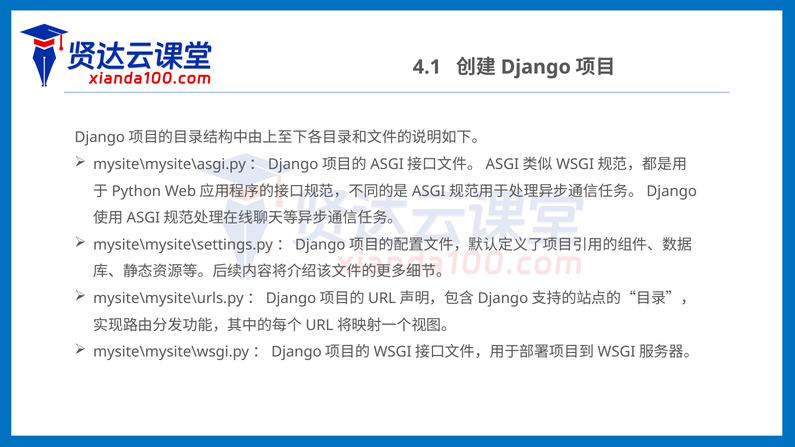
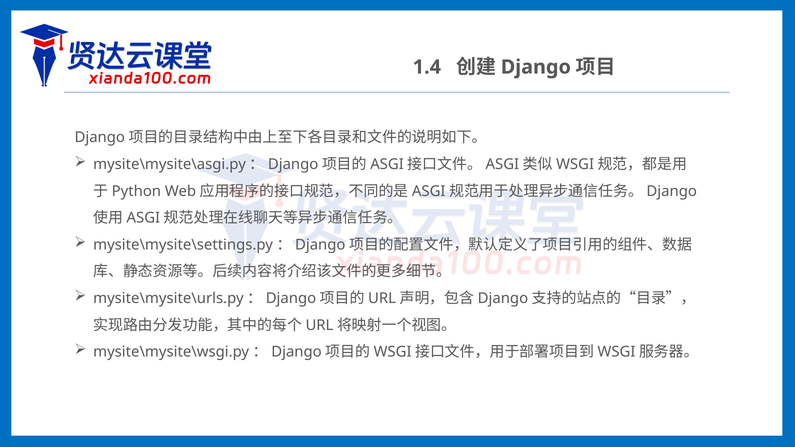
4.1: 4.1 -> 1.4 (427, 67)
